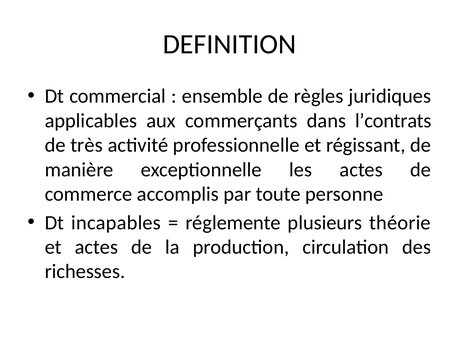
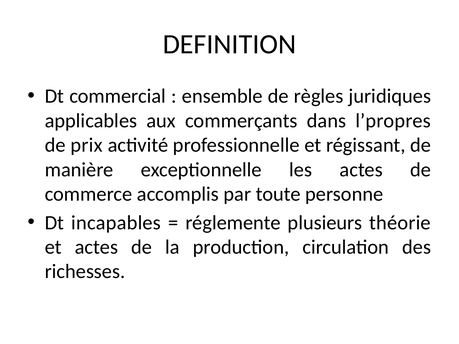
l’contrats: l’contrats -> l’propres (393, 121)
très: très -> prix (87, 145)
